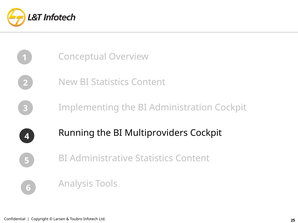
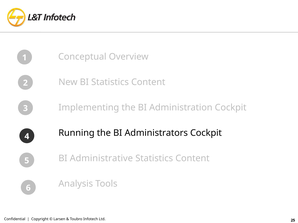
Multiproviders: Multiproviders -> Administrators (156, 133)
